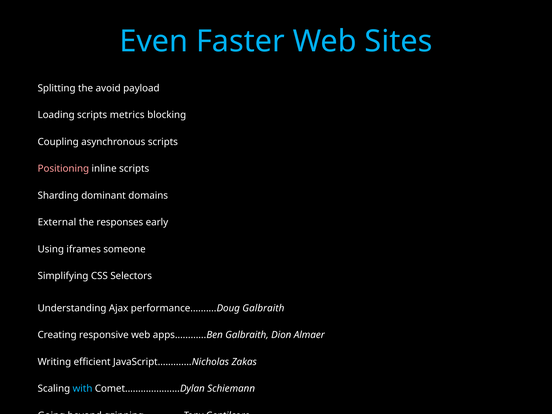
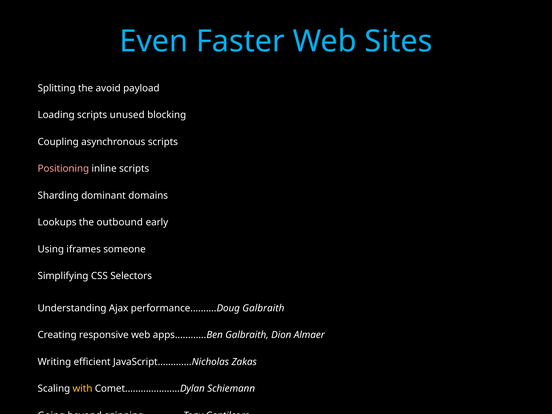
metrics: metrics -> unused (127, 115)
External: External -> Lookups (57, 222)
responses: responses -> outbound (120, 222)
with colour: light blue -> yellow (83, 389)
